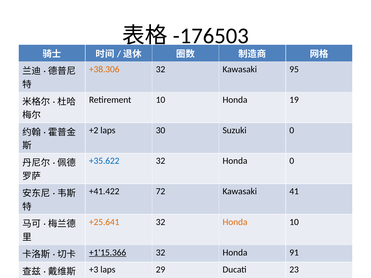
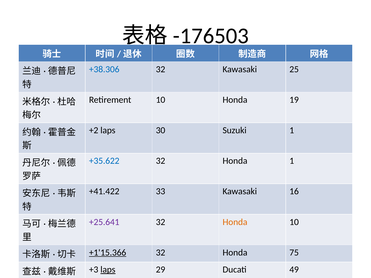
+38.306 colour: orange -> blue (104, 69)
95: 95 -> 25 (294, 69)
Suzuki 0: 0 -> 1 (292, 130)
Honda 0: 0 -> 1 (292, 161)
72: 72 -> 33 (161, 192)
41: 41 -> 16 (294, 192)
+25.641 colour: orange -> purple (104, 222)
91: 91 -> 75 (294, 253)
laps underline: none -> present (108, 270)
23: 23 -> 49 (294, 270)
